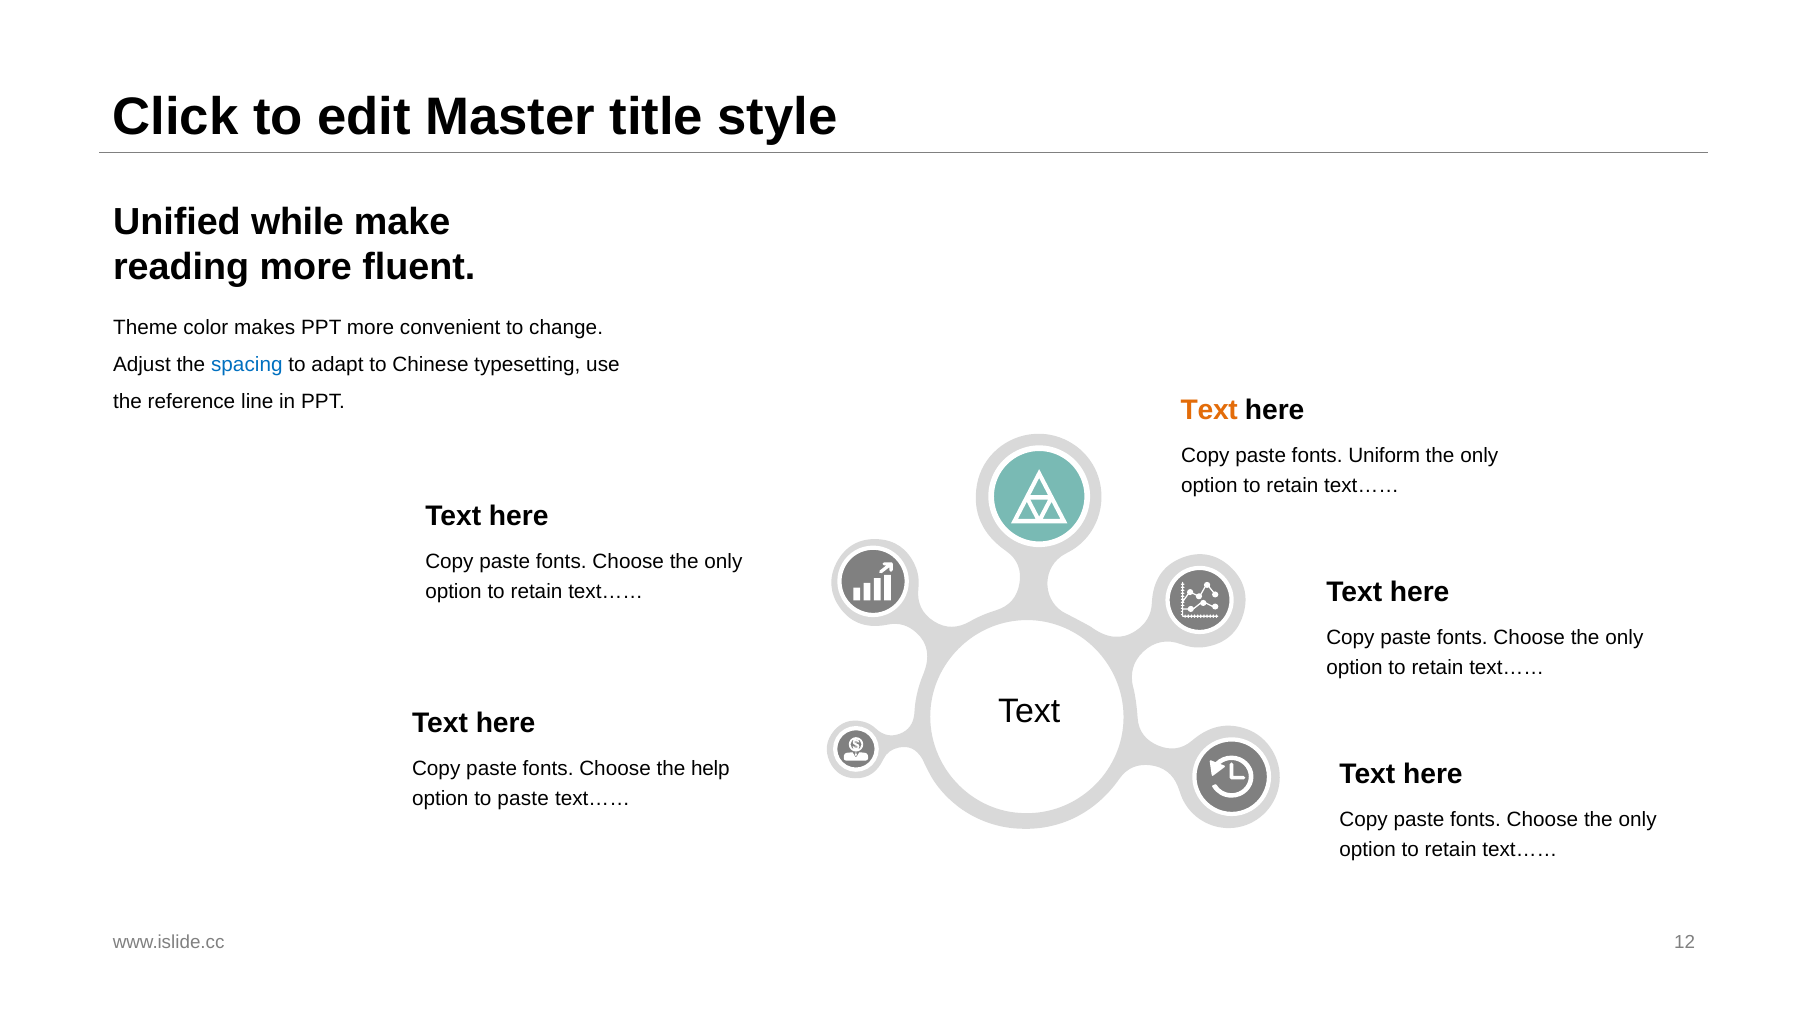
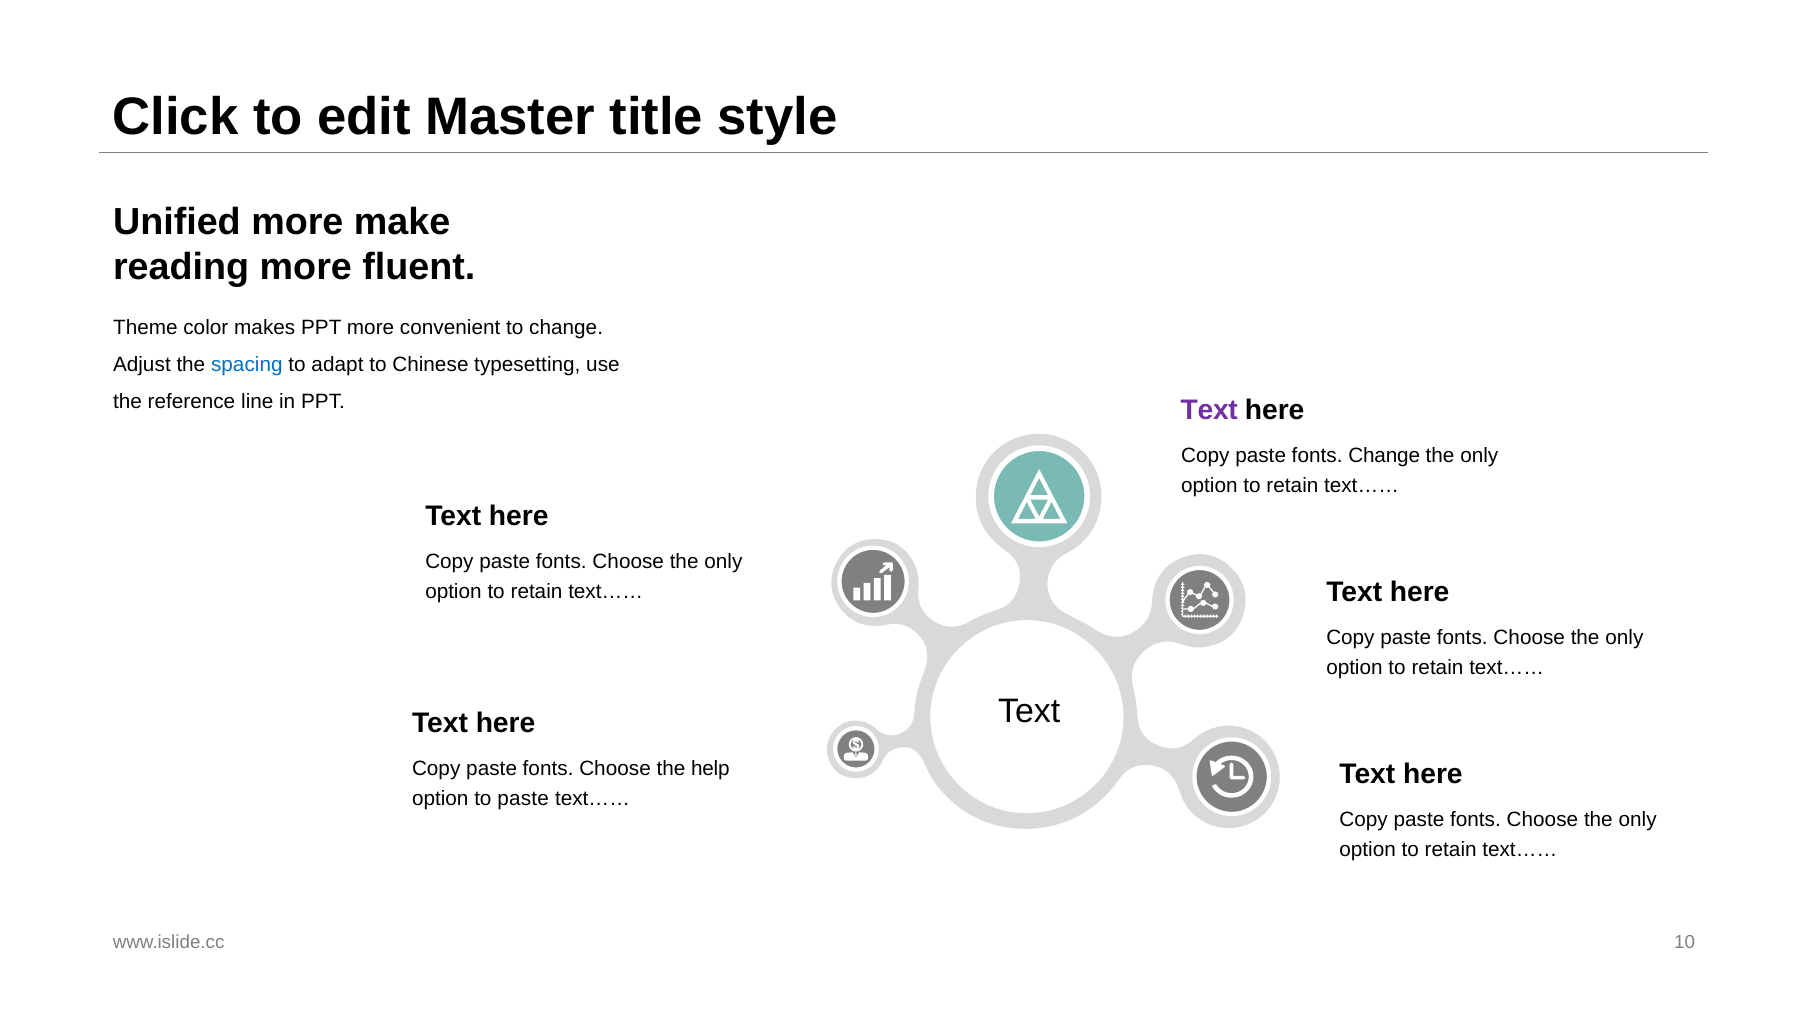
Unified while: while -> more (297, 222)
Text colour: orange -> purple (1209, 410)
fonts Uniform: Uniform -> Change (1384, 455)
12: 12 -> 10 (1685, 942)
